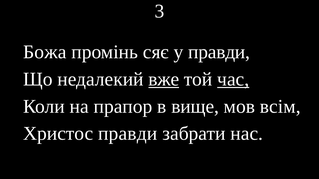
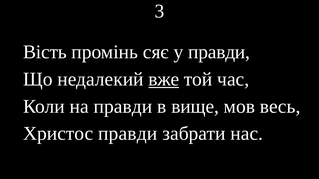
Божа: Божа -> Вість (45, 52)
час underline: present -> none (233, 79)
на прапор: прапор -> правди (123, 107)
всім: всім -> весь (280, 107)
